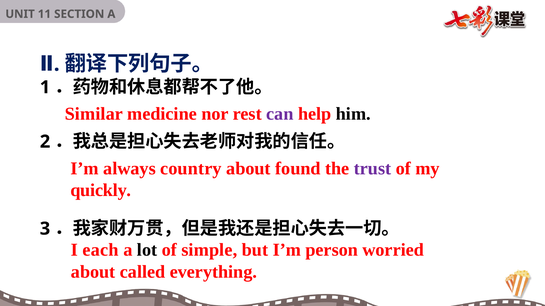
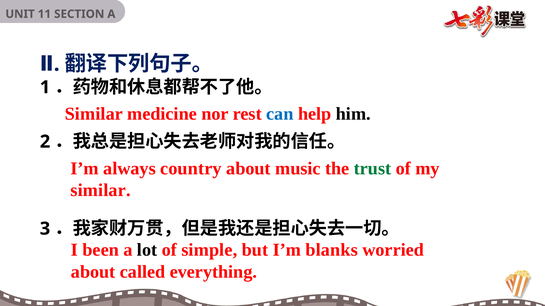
can colour: purple -> blue (280, 114)
found: found -> music (298, 169)
trust colour: purple -> green (373, 169)
quickly: quickly -> similar (101, 191)
each: each -> been (101, 250)
person: person -> blanks (332, 250)
